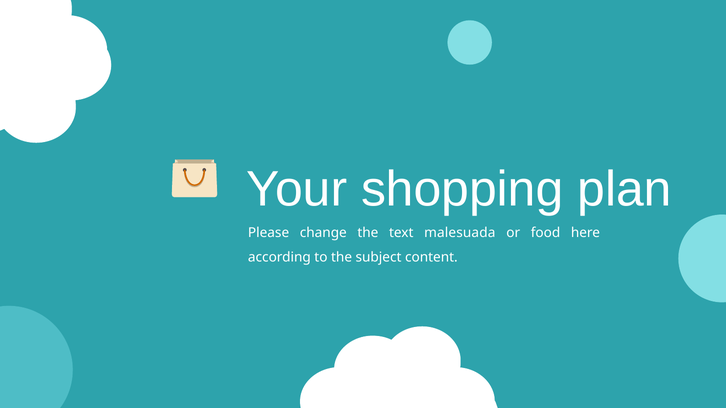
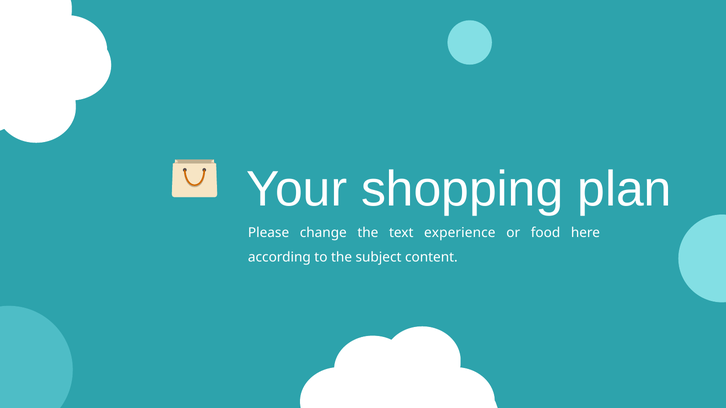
malesuada: malesuada -> experience (460, 233)
